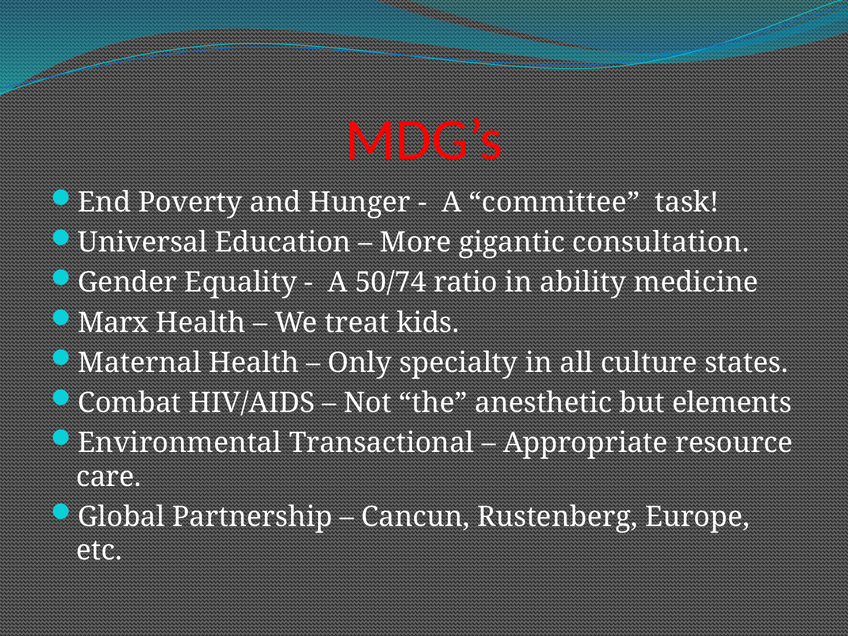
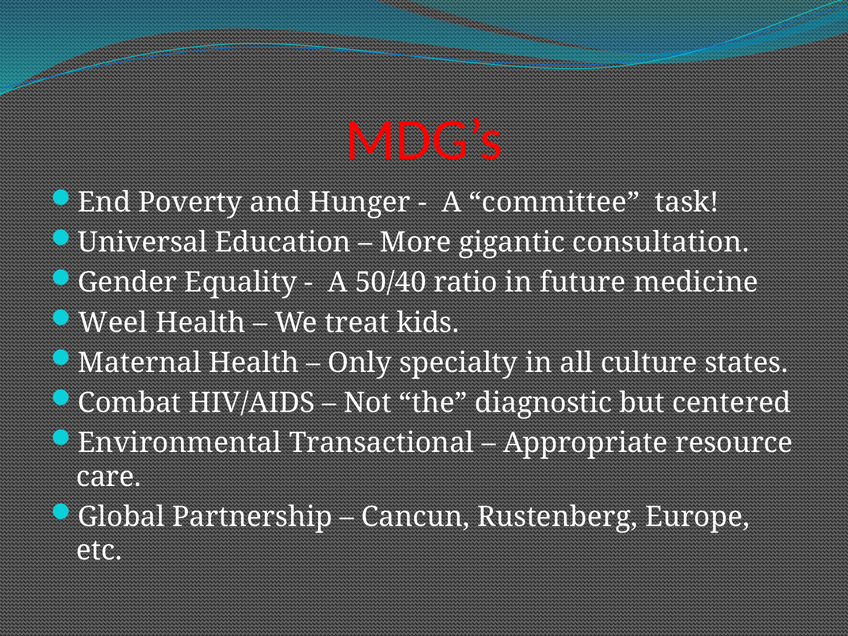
50/74: 50/74 -> 50/40 (391, 283)
ability: ability -> future (583, 283)
Marx: Marx -> Weel (113, 323)
anesthetic: anesthetic -> diagnostic (544, 403)
elements: elements -> centered (732, 403)
